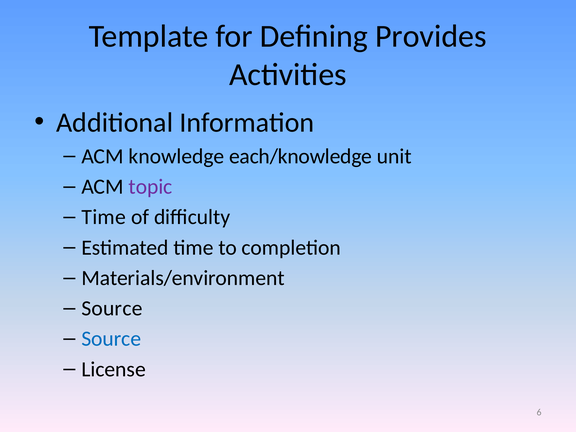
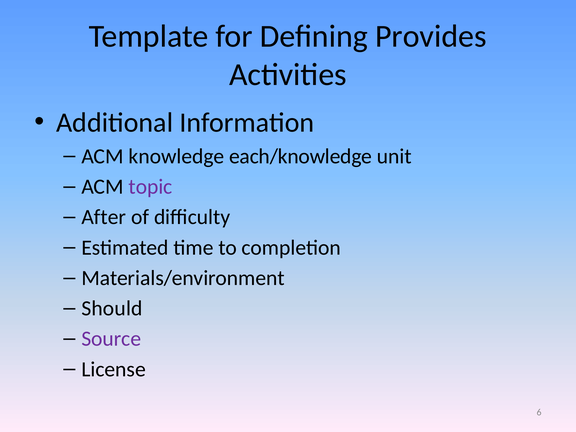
Time: Time -> After (104, 217)
Source: Source -> Should (112, 308)
Source colour: blue -> purple (111, 339)
